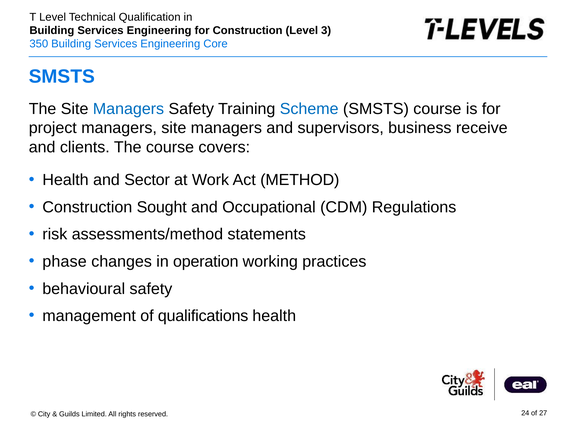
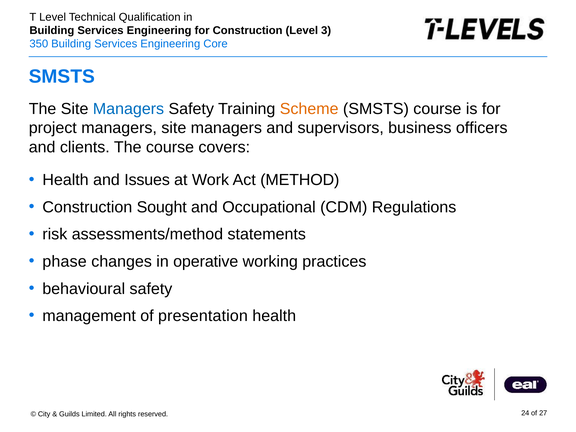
Scheme colour: blue -> orange (309, 109)
receive: receive -> officers (482, 128)
Sector: Sector -> Issues (147, 180)
operation: operation -> operative (206, 262)
qualifications: qualifications -> presentation (203, 316)
